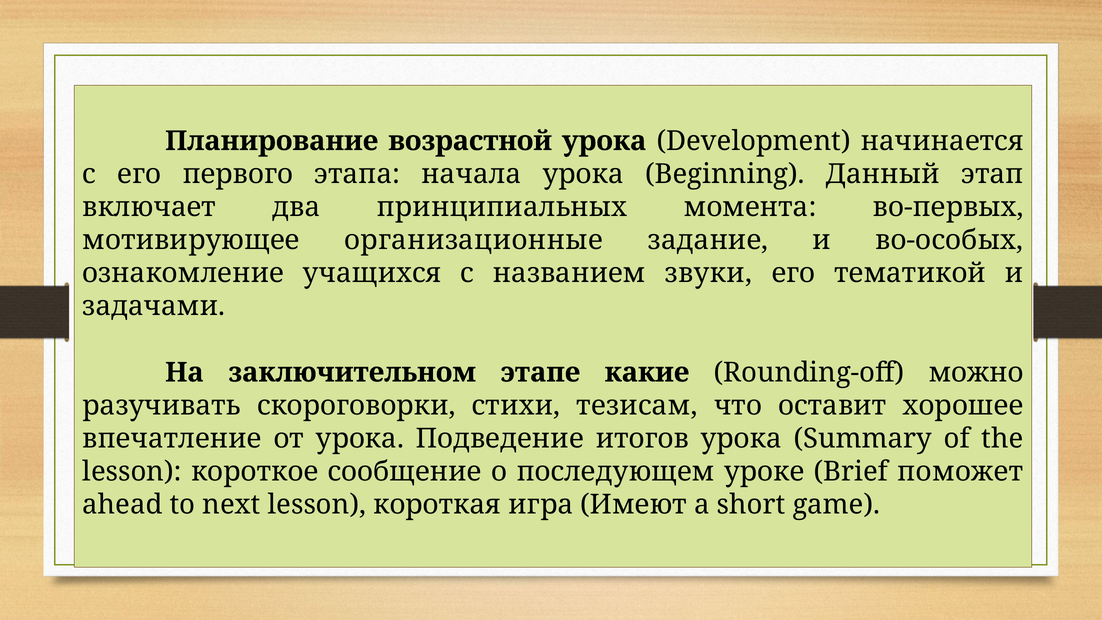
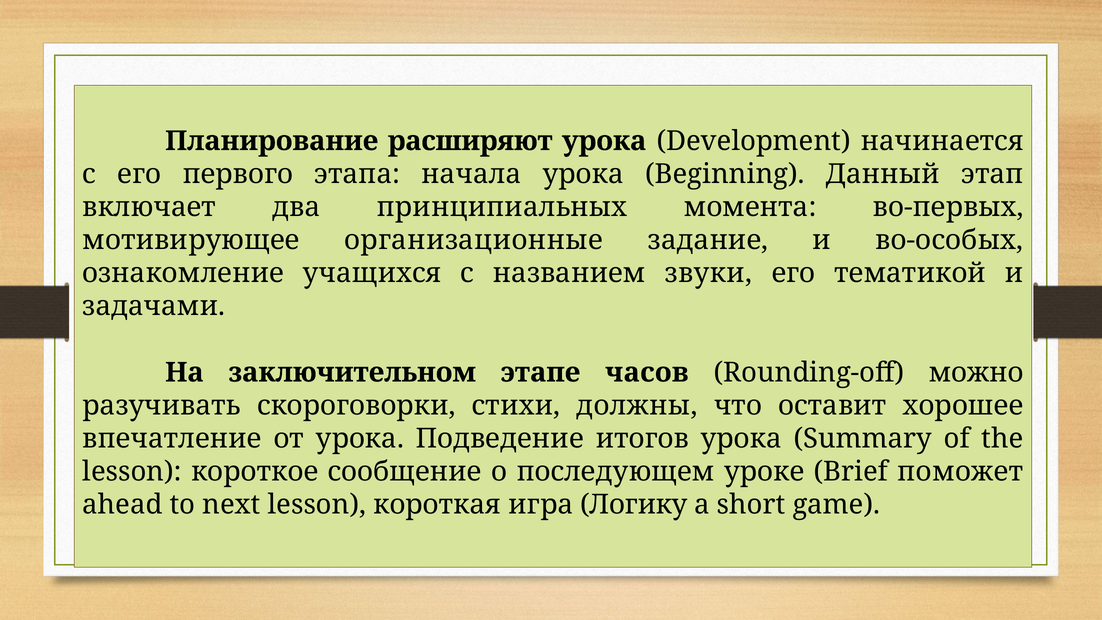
возрастной: возрастной -> расширяют (470, 141)
какие: какие -> часов (647, 372)
тезисам: тезисам -> должны (637, 405)
Имеют: Имеют -> Логику (634, 505)
